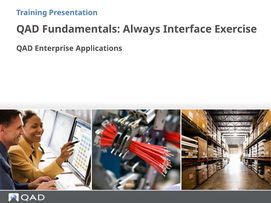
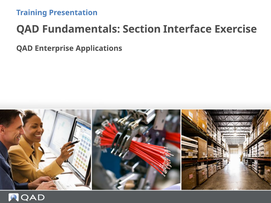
Always: Always -> Section (142, 29)
